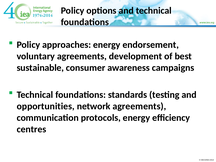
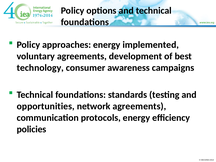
endorsement: endorsement -> implemented (151, 45)
sustainable: sustainable -> technology (40, 68)
centres: centres -> policies (31, 129)
